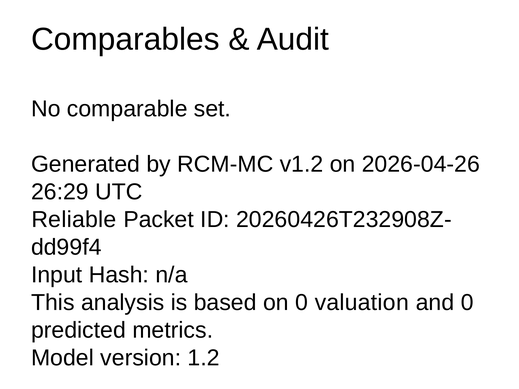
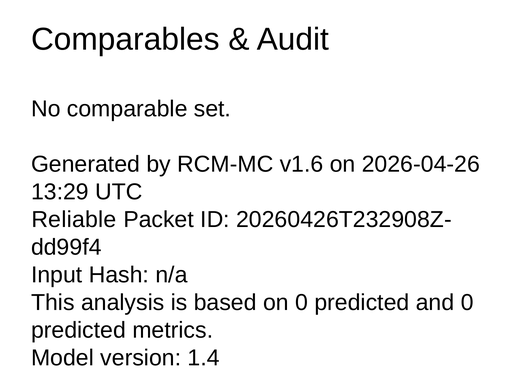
v1.2: v1.2 -> v1.6 (302, 164)
26:29: 26:29 -> 13:29 (60, 192)
on 0 valuation: valuation -> predicted (362, 303)
1.2: 1.2 -> 1.4 (204, 358)
